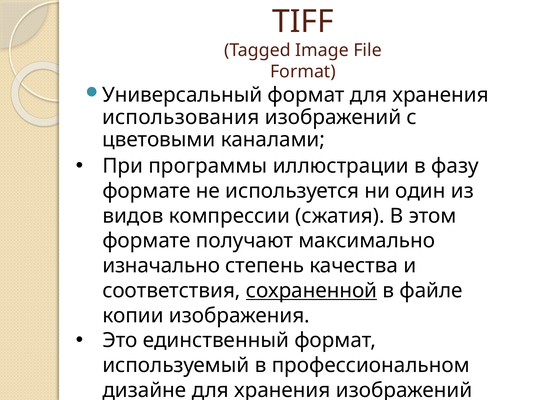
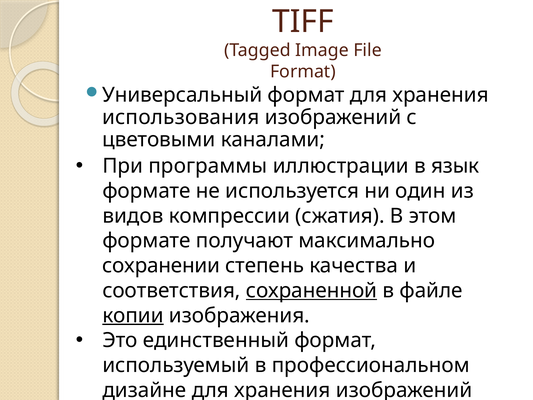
фазу: фазу -> язык (455, 166)
изначально: изначально -> сохранении (161, 266)
копии underline: none -> present (133, 315)
